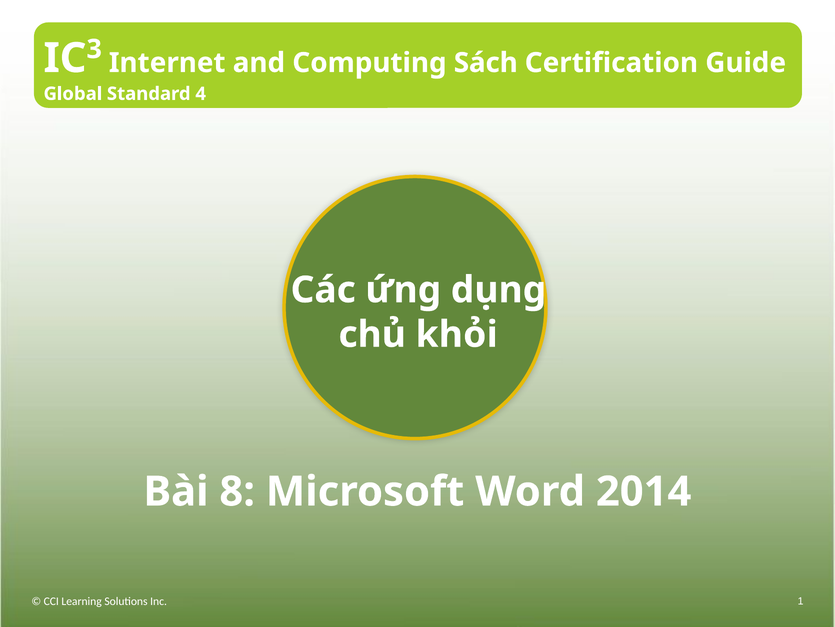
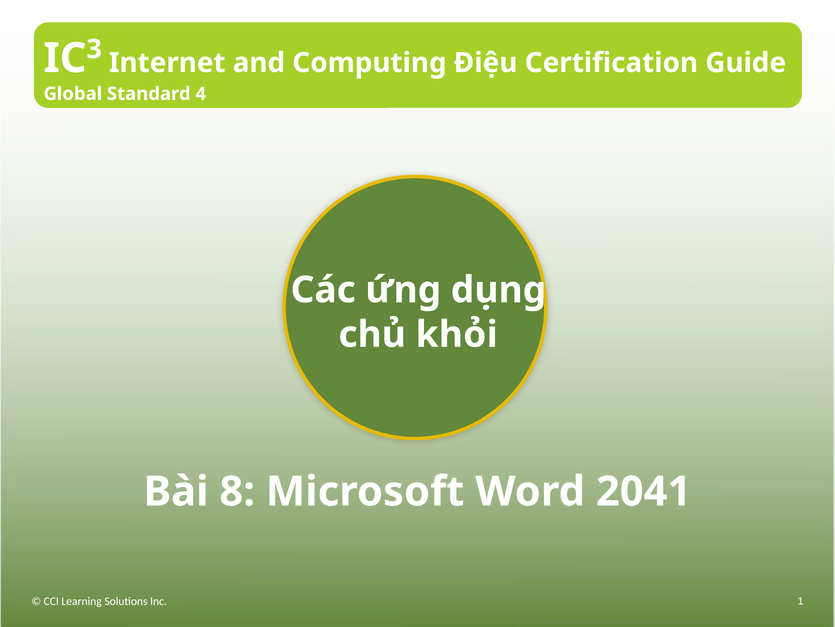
Sách: Sách -> Điệu (486, 63)
2014: 2014 -> 2041 (644, 491)
